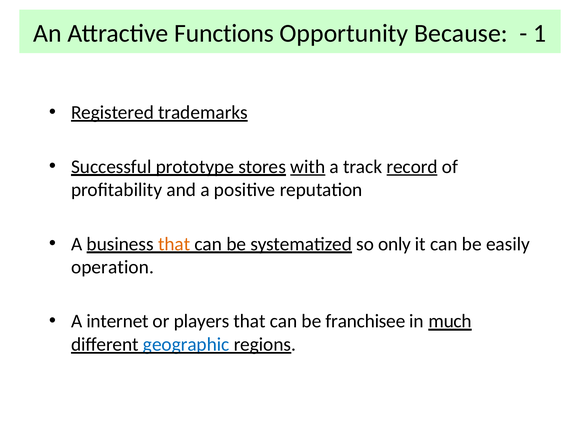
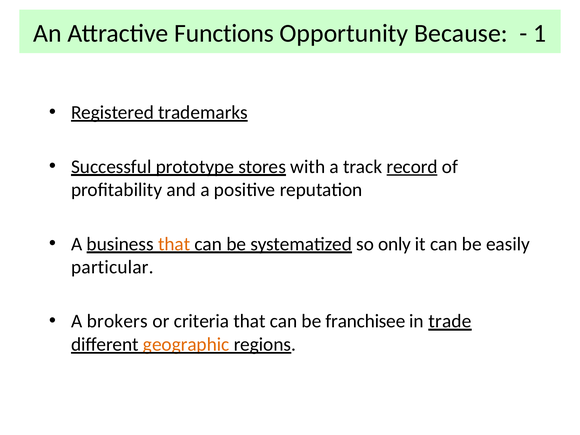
with underline: present -> none (308, 167)
operation: operation -> particular (112, 267)
internet: internet -> brokers (117, 321)
players: players -> criteria (202, 321)
much: much -> trade (450, 321)
geographic colour: blue -> orange (186, 344)
